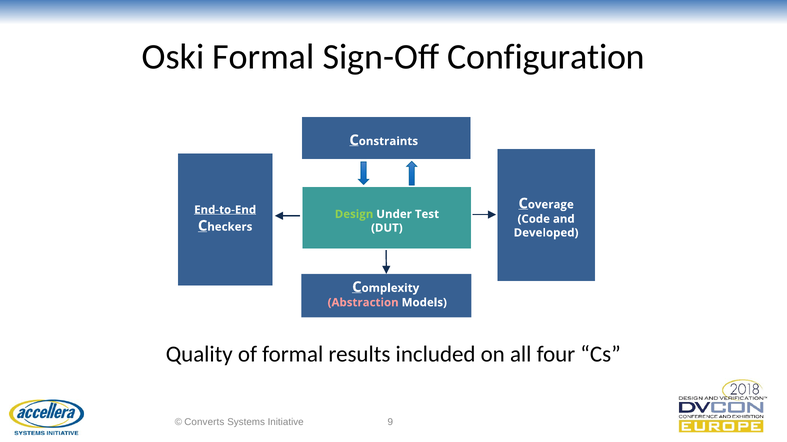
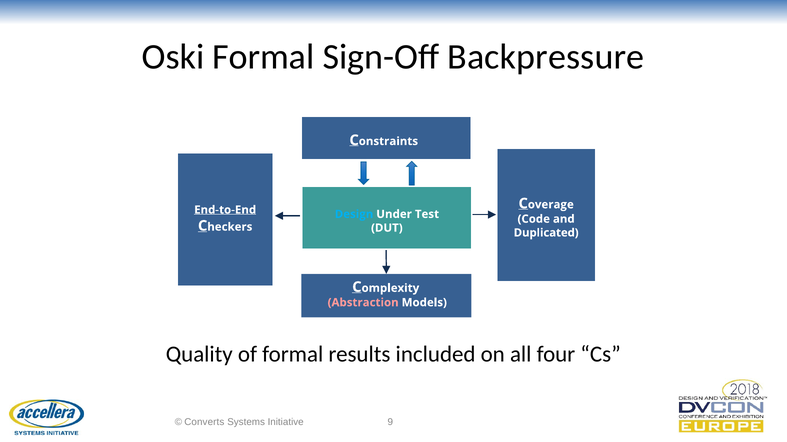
Configuration: Configuration -> Backpressure (546, 57)
Design colour: light green -> light blue (354, 214)
Developed: Developed -> Duplicated (546, 233)
